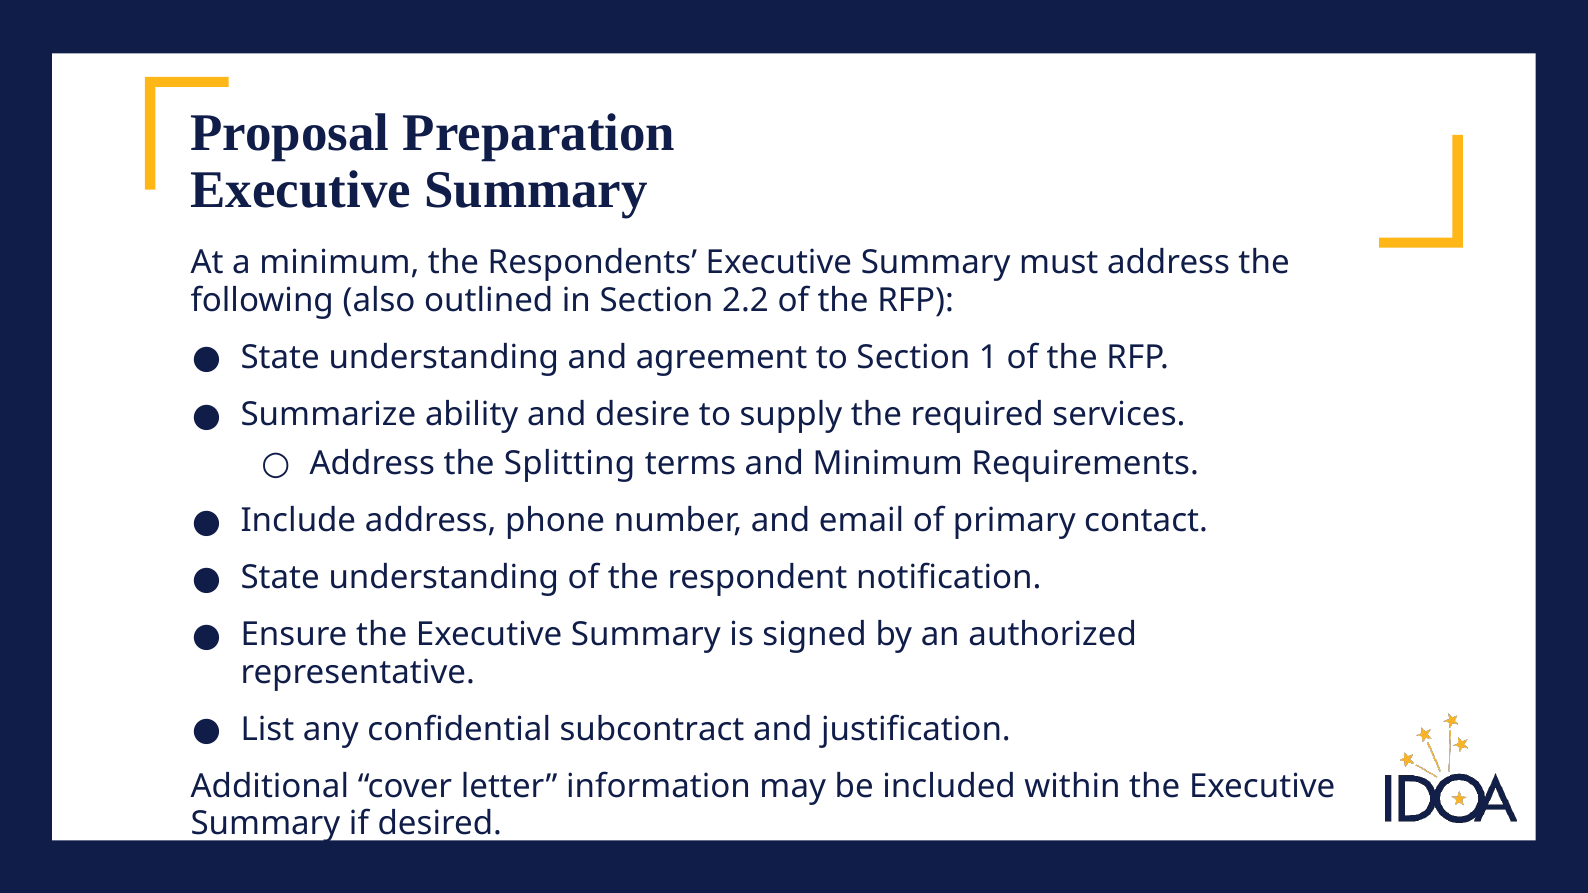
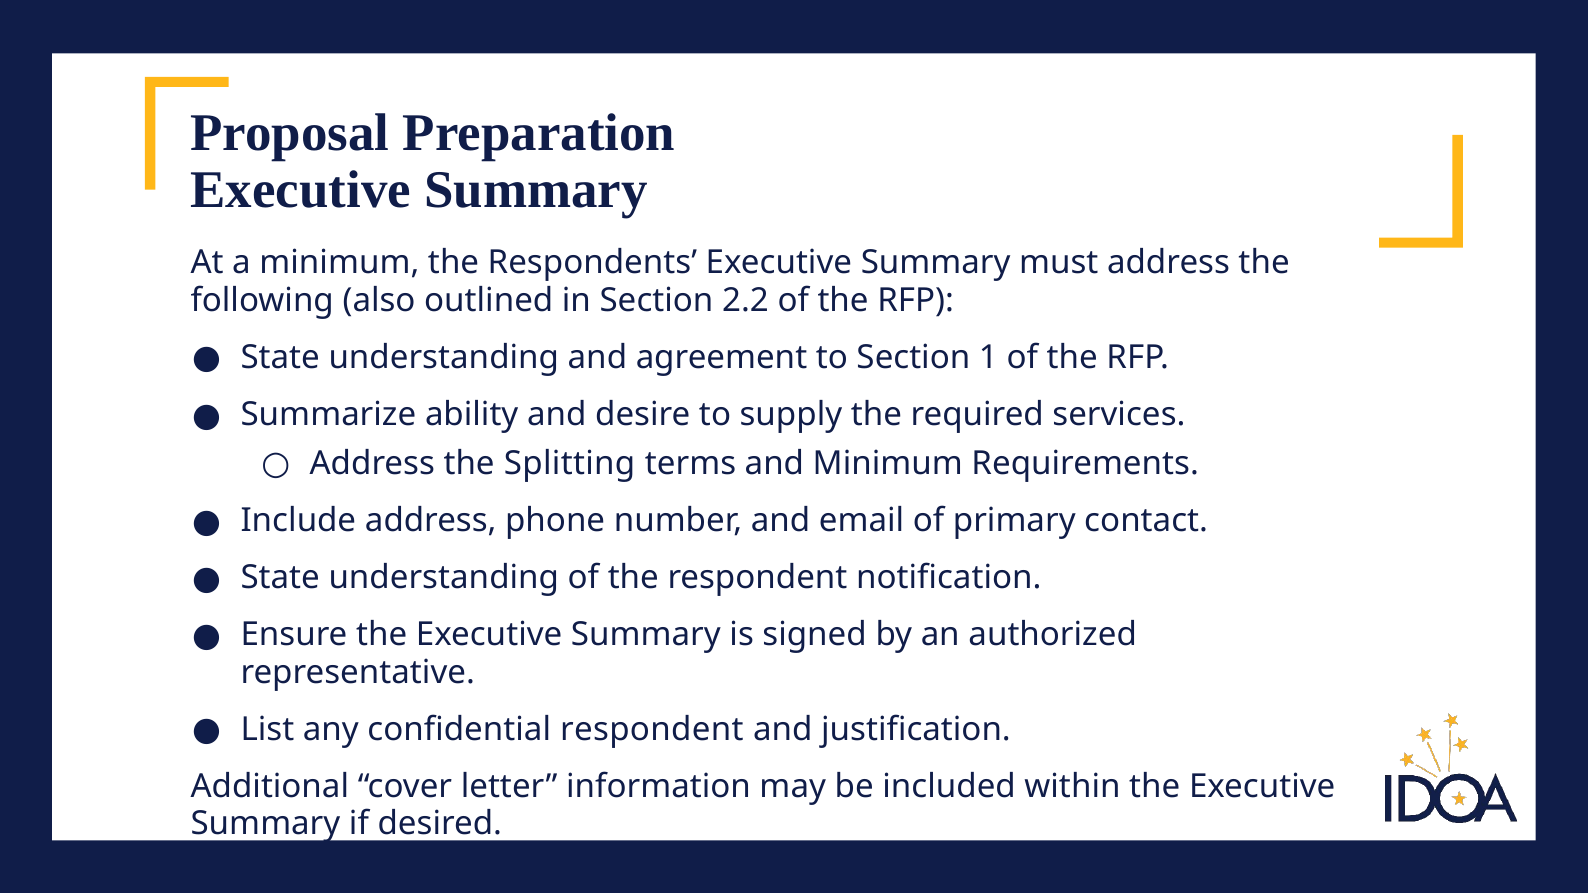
confidential subcontract: subcontract -> respondent (652, 730)
